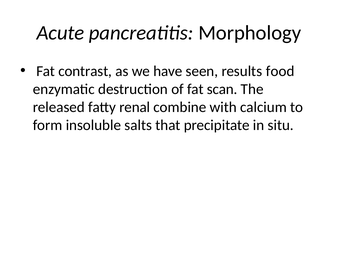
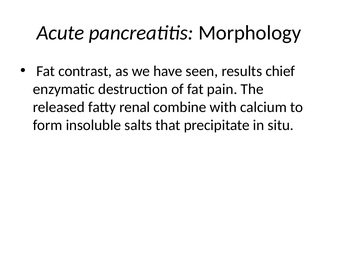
food: food -> chief (280, 71)
scan: scan -> pain (222, 89)
